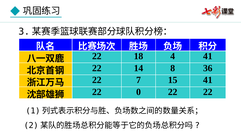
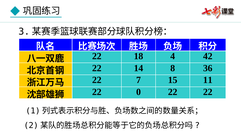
4 41: 41 -> 42 (208, 56)
15 41: 41 -> 11 (208, 80)
